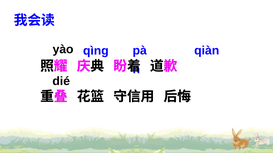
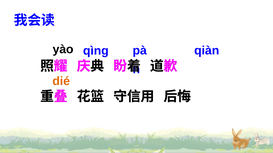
dié colour: black -> orange (61, 81)
